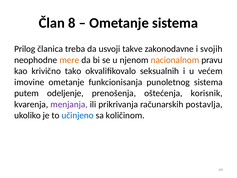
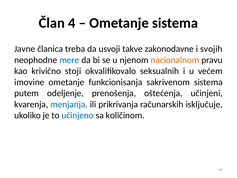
8: 8 -> 4 (72, 23)
Prilog: Prilog -> Javne (25, 49)
mere colour: orange -> blue (69, 60)
tako: tako -> stoji (73, 71)
punoletnog: punoletnog -> sakrivenom (168, 82)
korisnik: korisnik -> učinjeni (207, 93)
menjanja colour: purple -> blue (69, 104)
postavlja: postavlja -> isključuje (204, 104)
